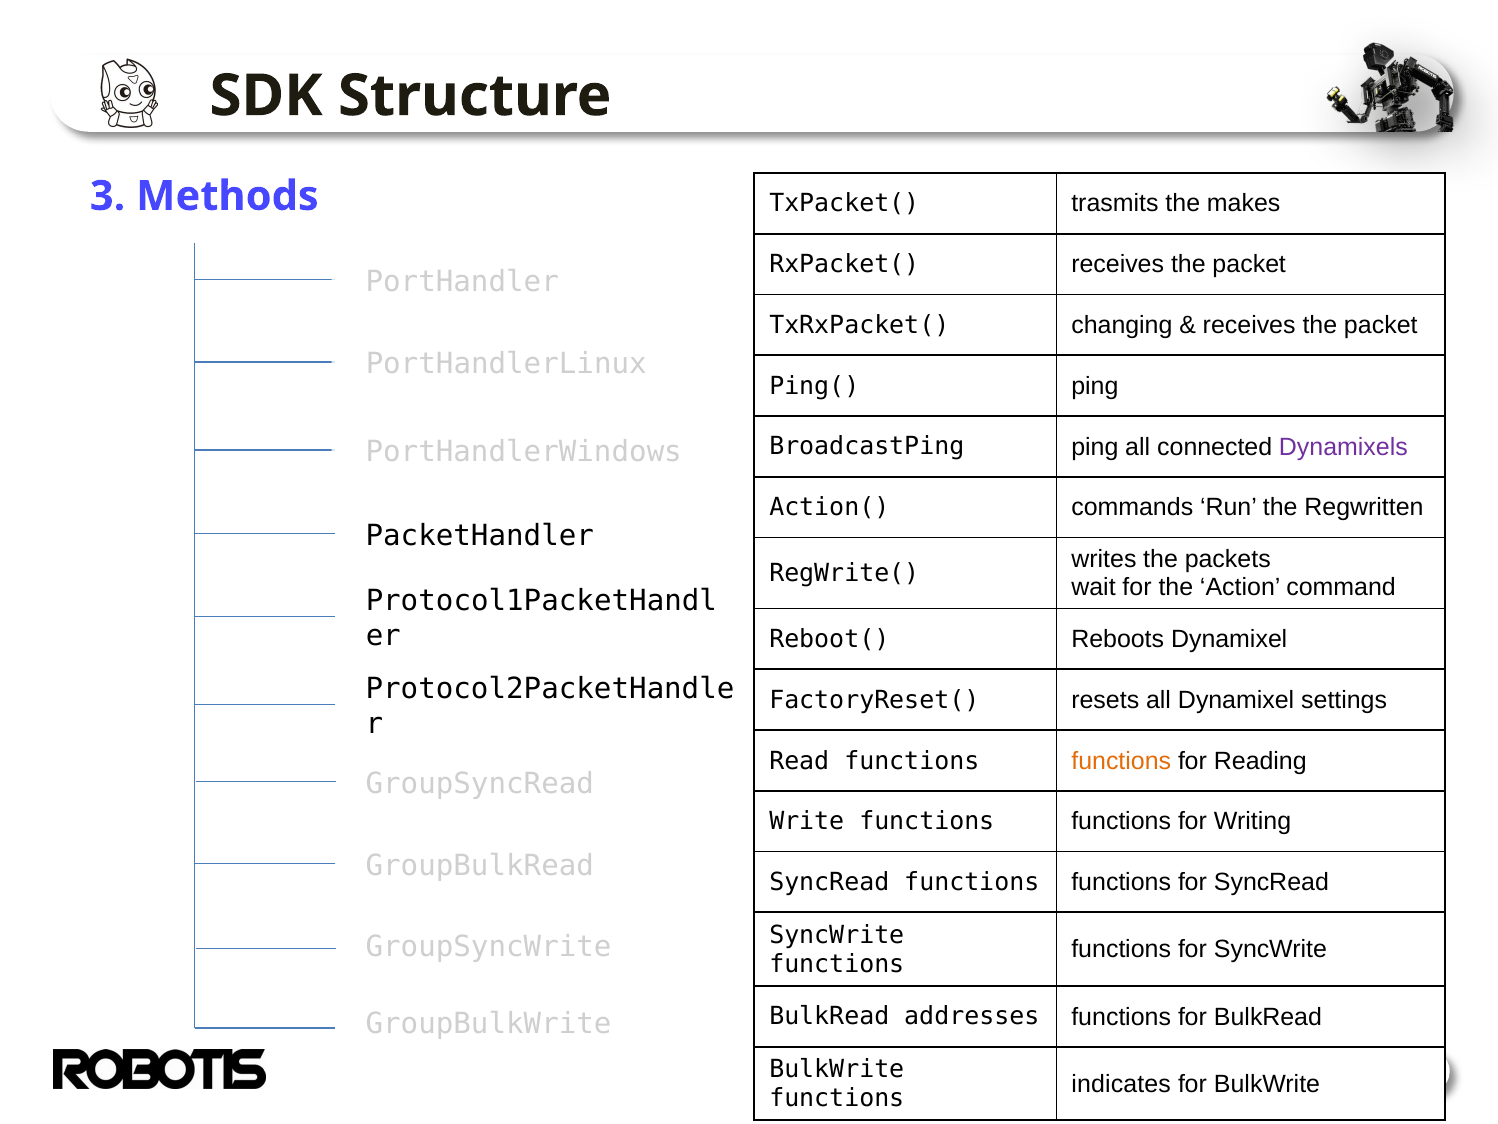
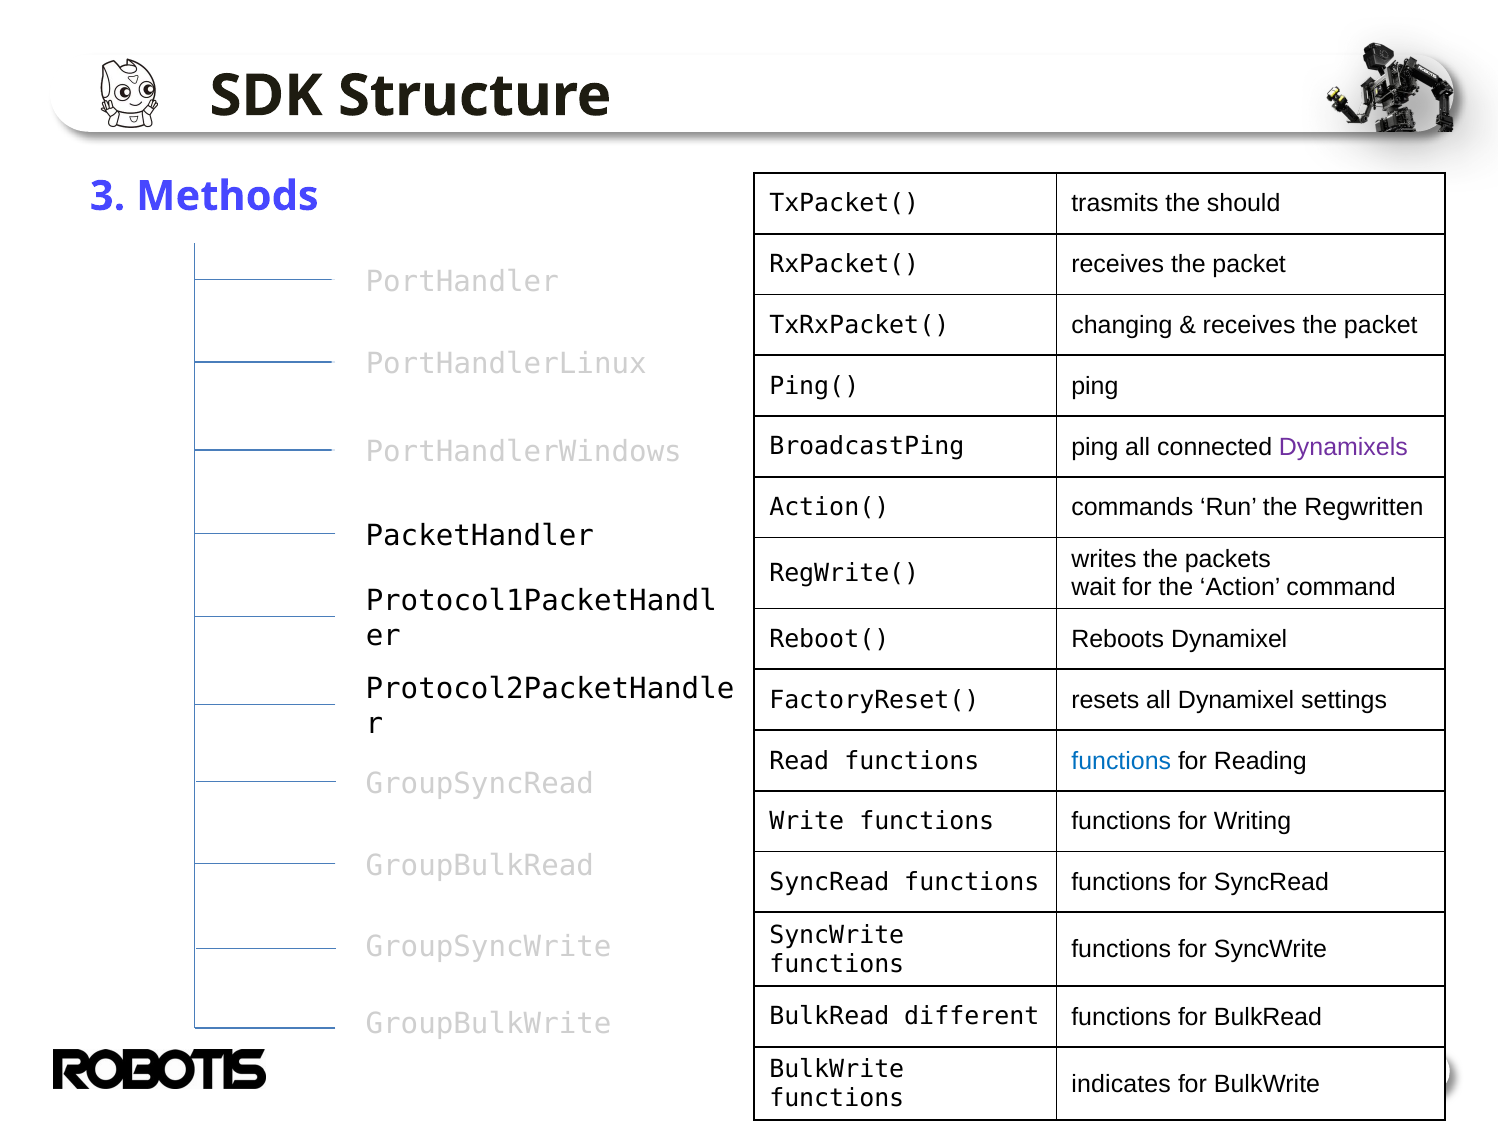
makes: makes -> should (1244, 204)
functions colour: orange -> blue (1121, 761)
addresses: addresses -> different (972, 1016)
